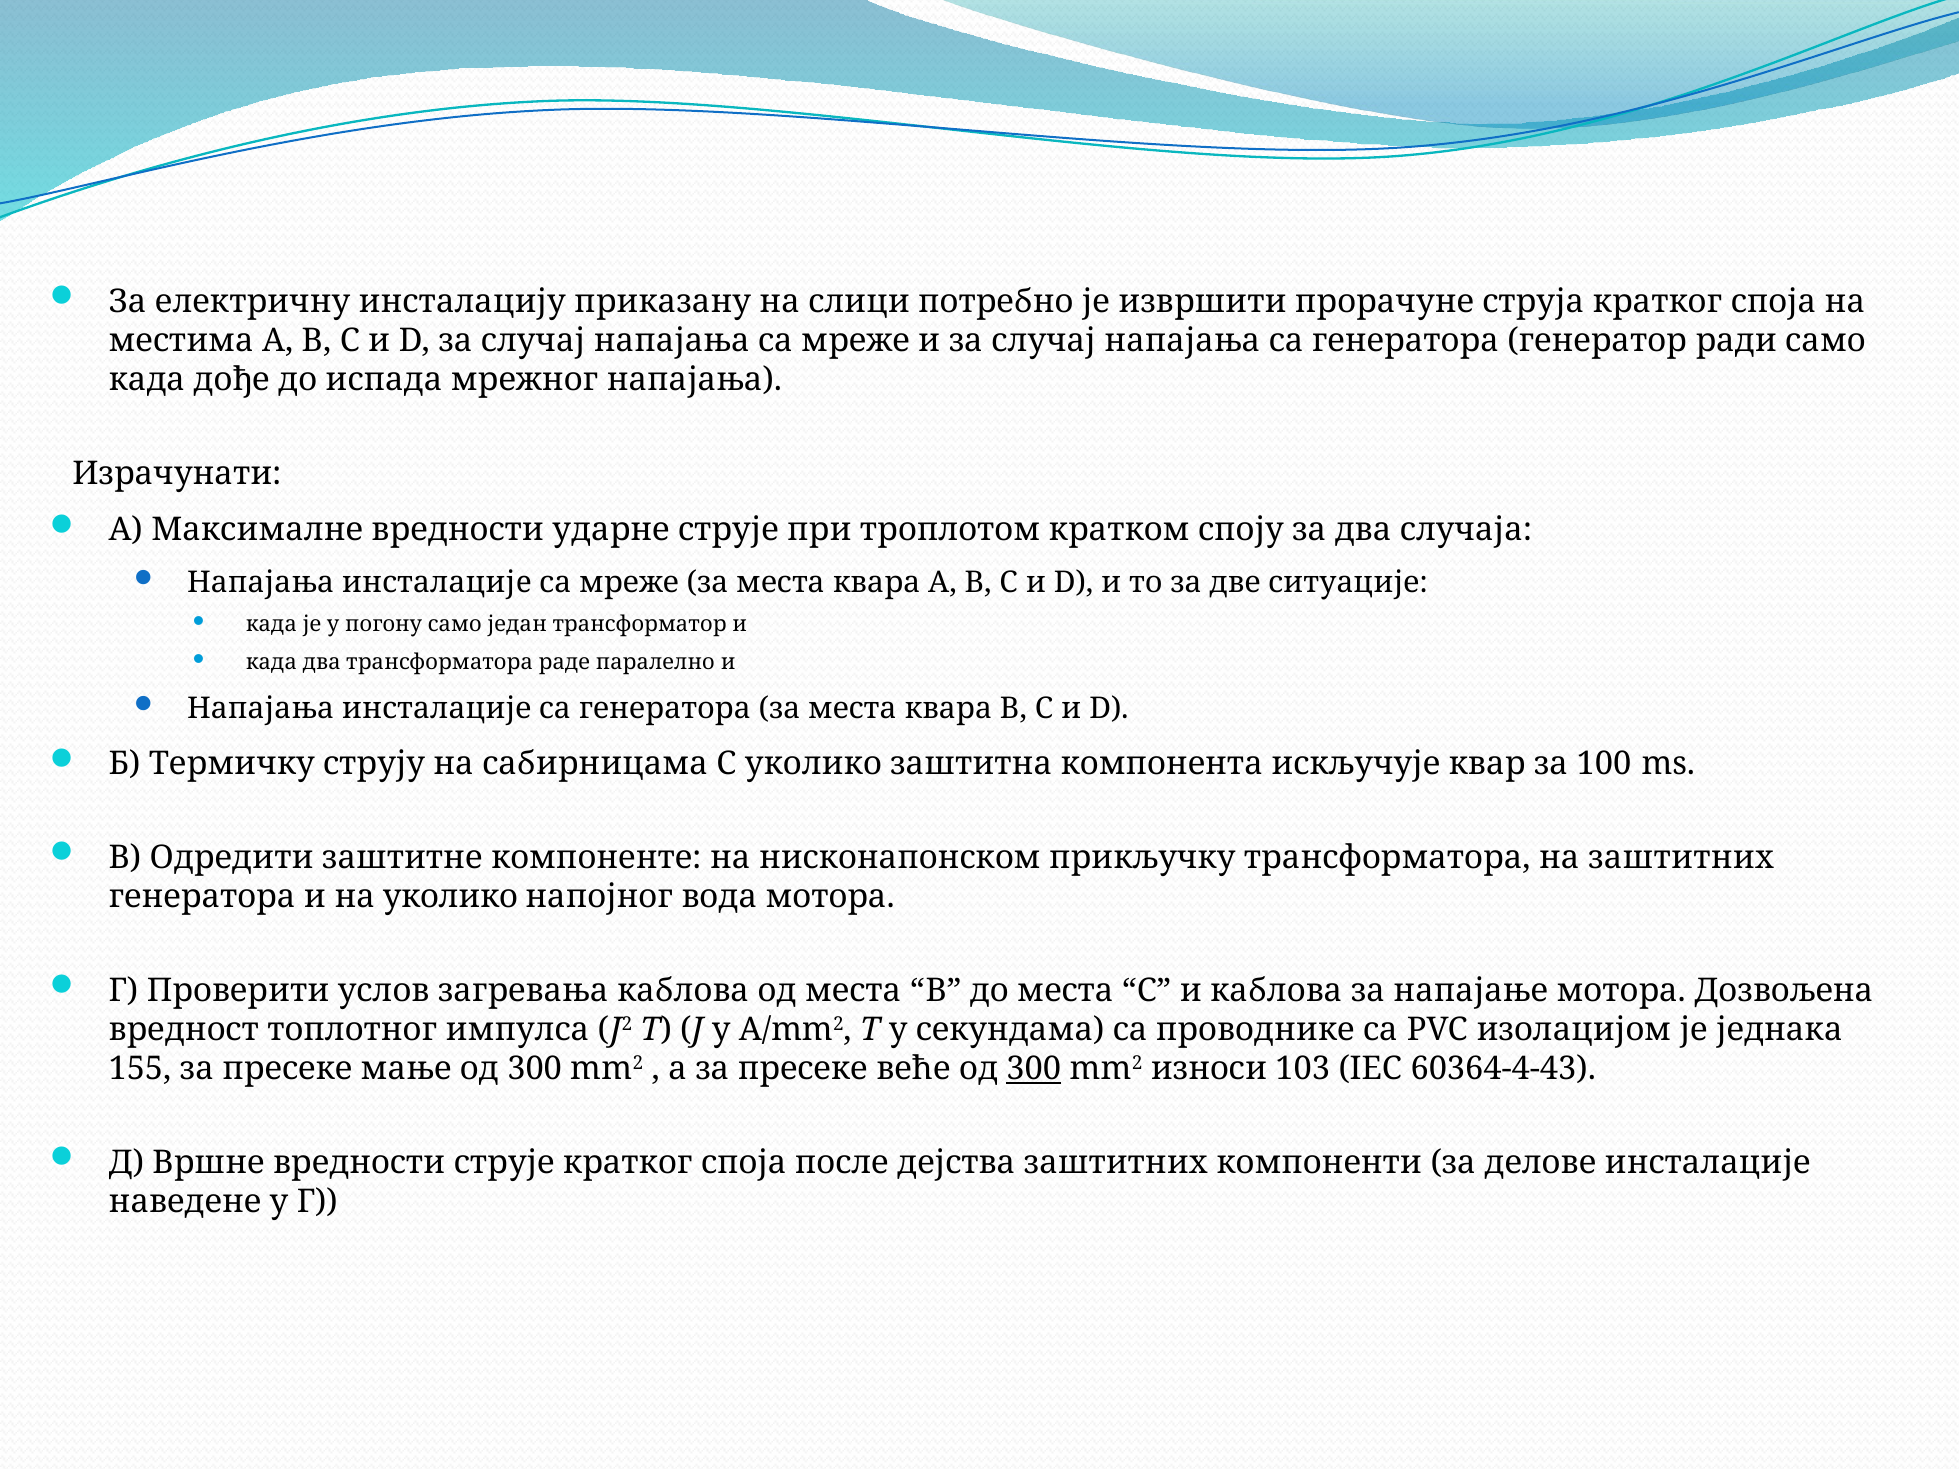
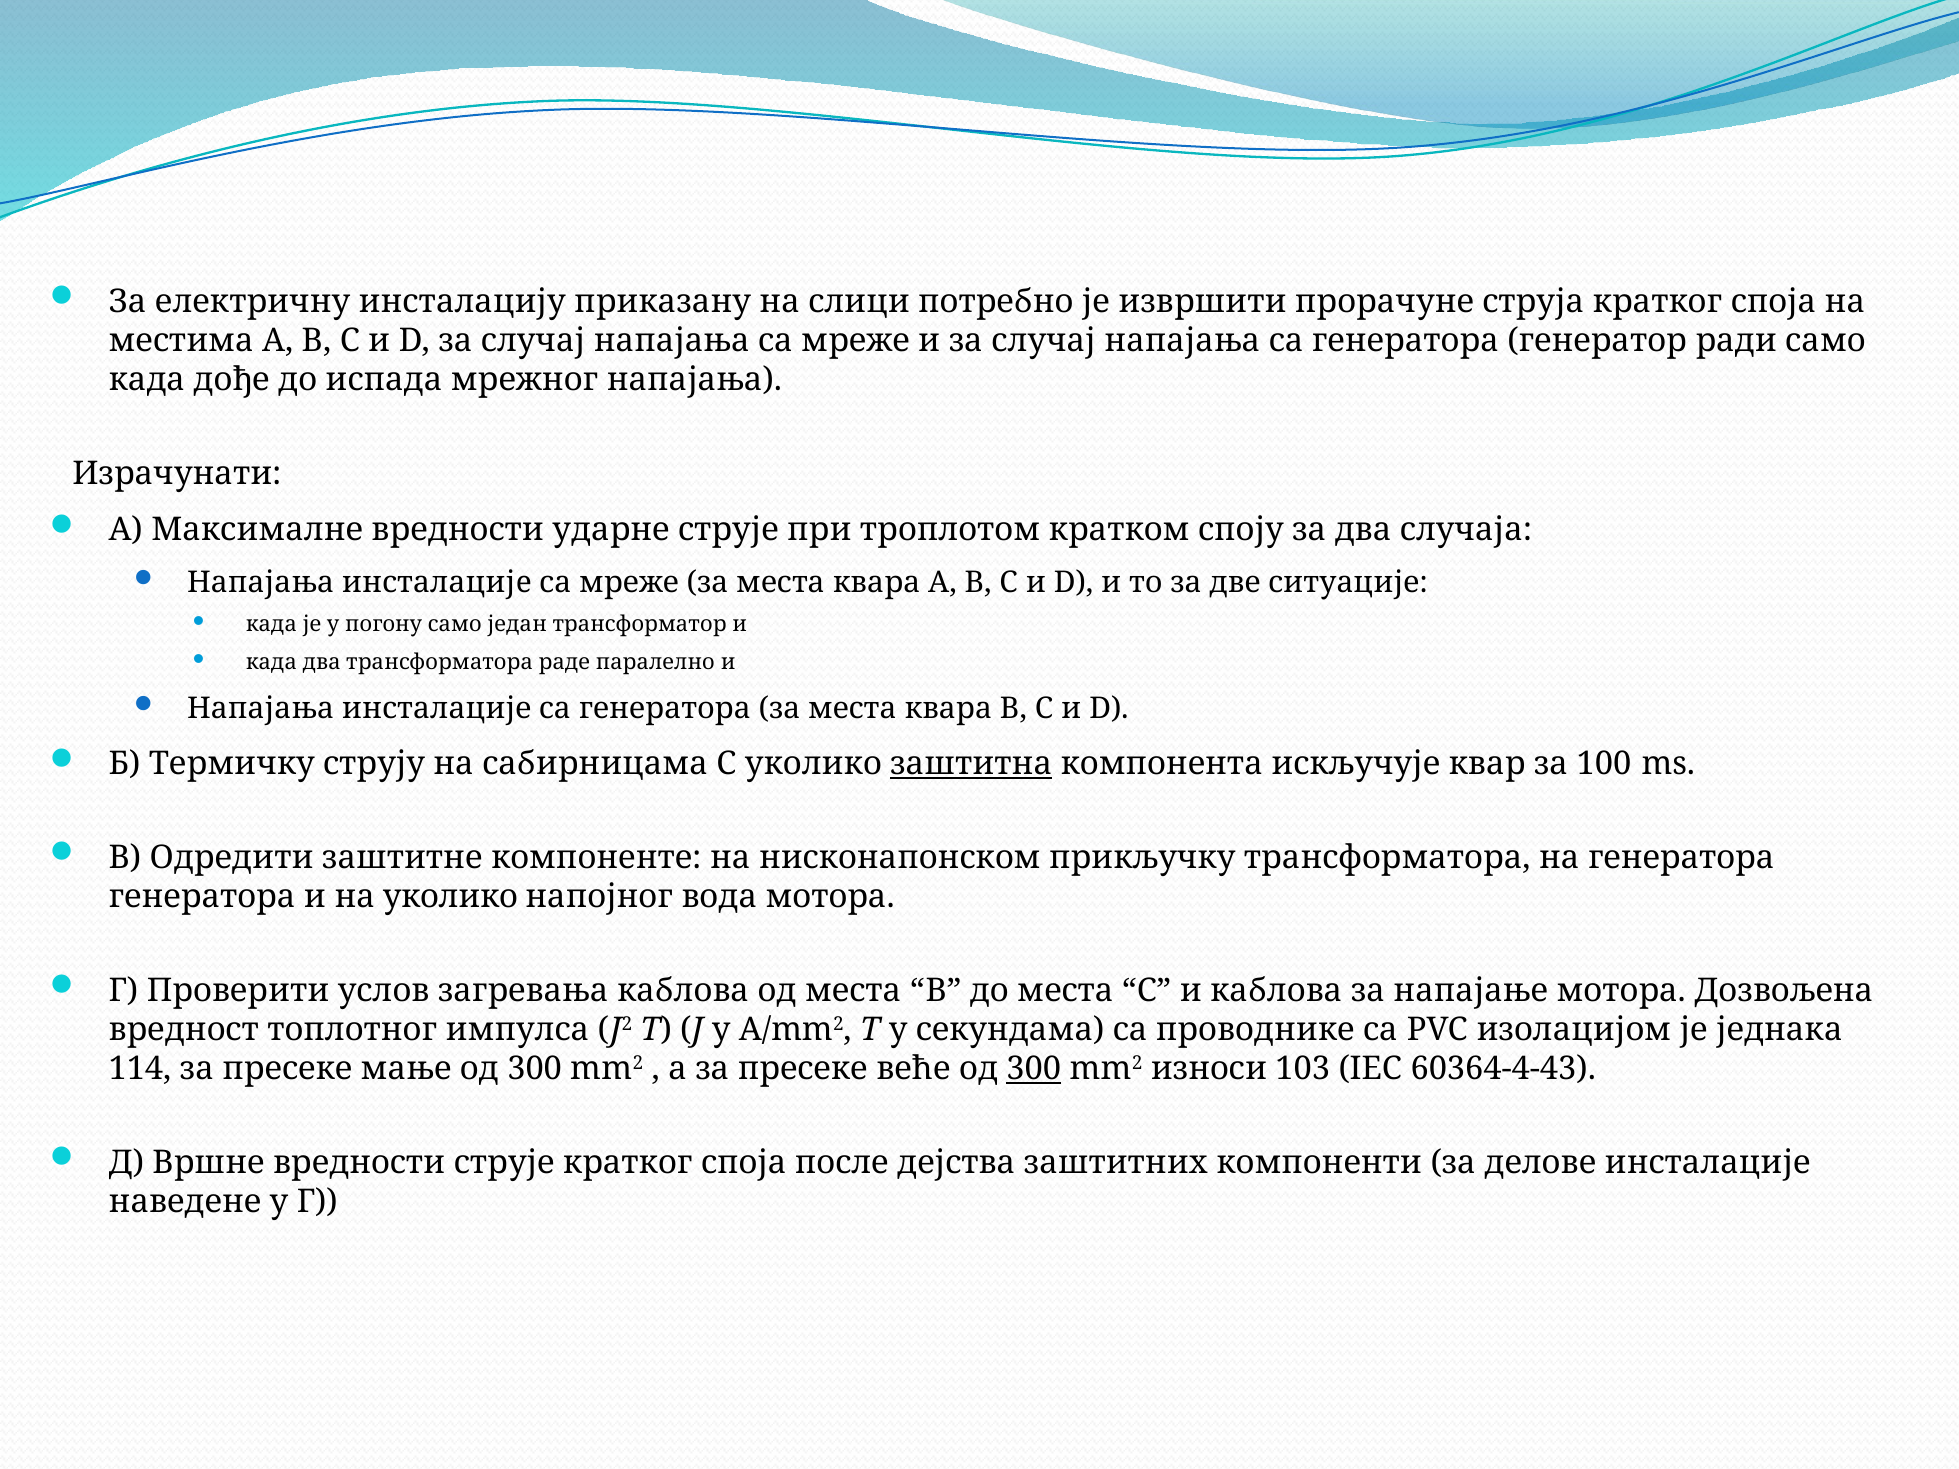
заштитна underline: none -> present (971, 764)
на заштитних: заштитних -> генератора (1681, 858)
155: 155 -> 114 (140, 1069)
